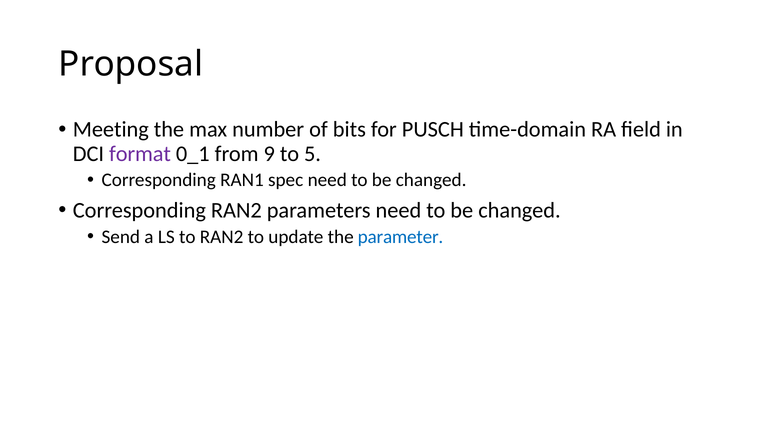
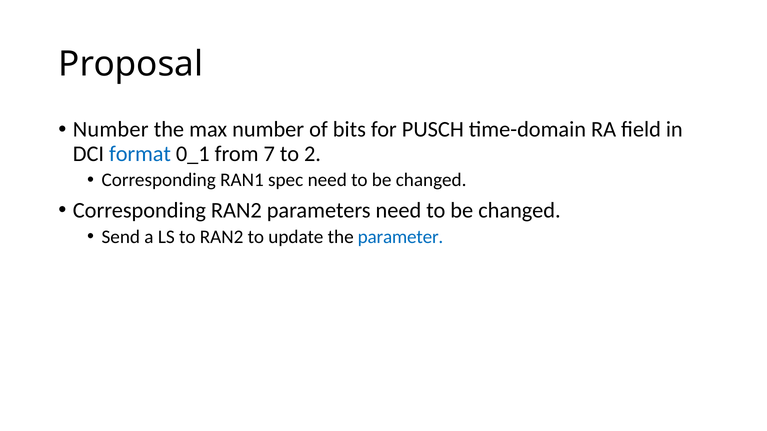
Meeting: Meeting -> Number (111, 130)
format colour: purple -> blue (140, 154)
9: 9 -> 7 (269, 154)
5: 5 -> 2 (313, 154)
